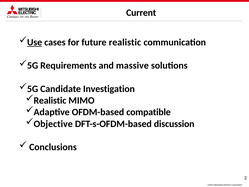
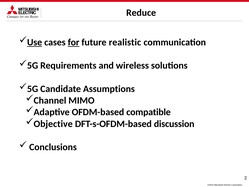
Current: Current -> Reduce (141, 13)
for underline: none -> present (74, 42)
massive: massive -> wireless (132, 66)
Investigation: Investigation -> Assumptions (109, 89)
Realistic: Realistic -> Channel (50, 100)
